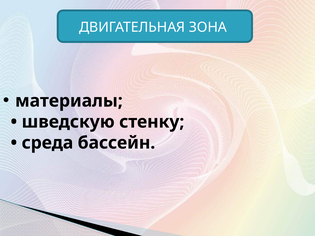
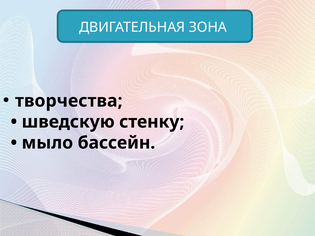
материалы: материалы -> творчества (69, 101)
среда: среда -> мыло (47, 143)
